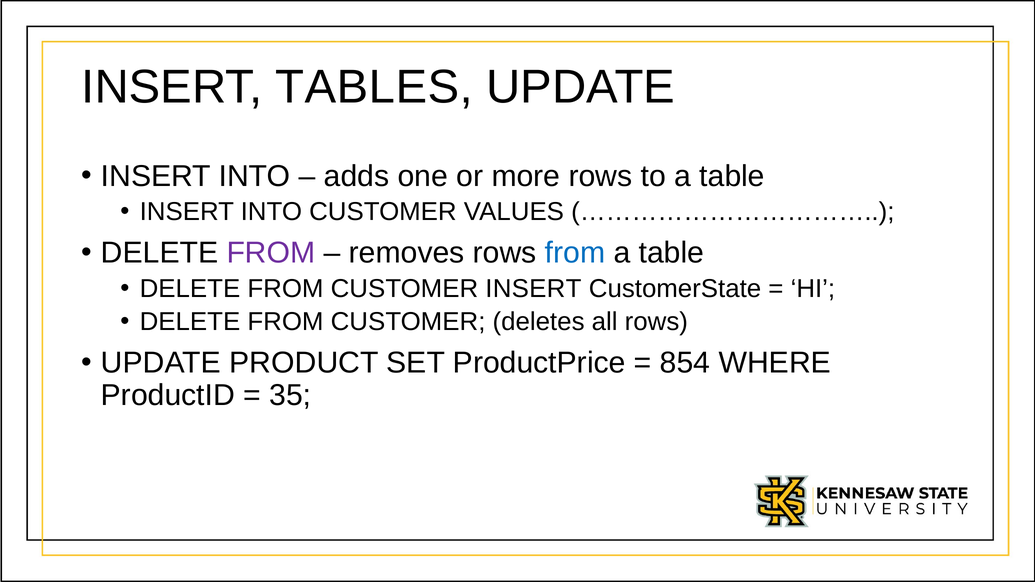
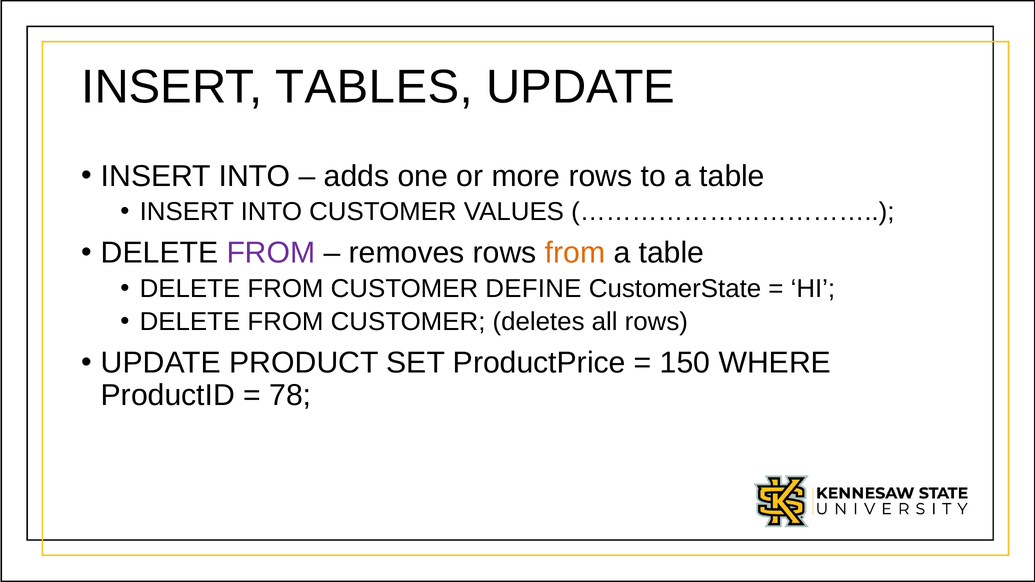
from colour: blue -> orange (575, 253)
CUSTOMER INSERT: INSERT -> DEFINE (533, 289)
854: 854 -> 150 (685, 363)
35: 35 -> 78 (290, 396)
